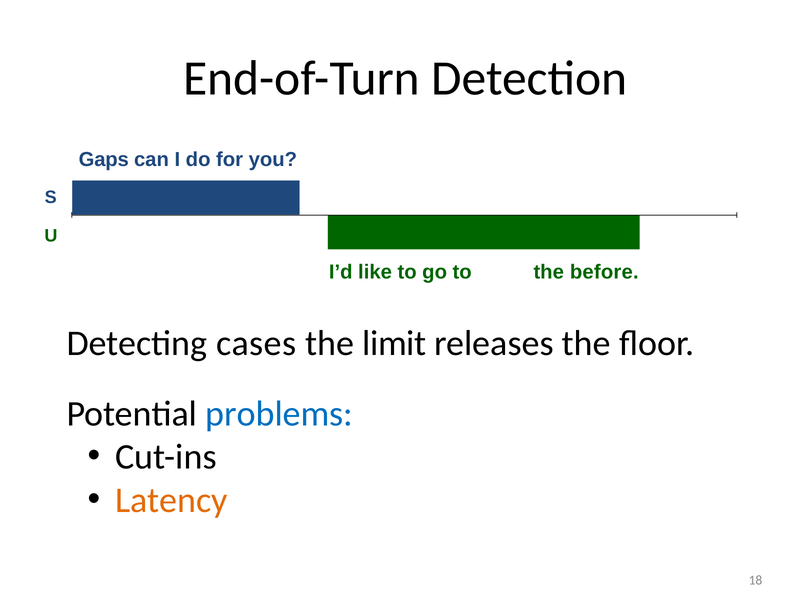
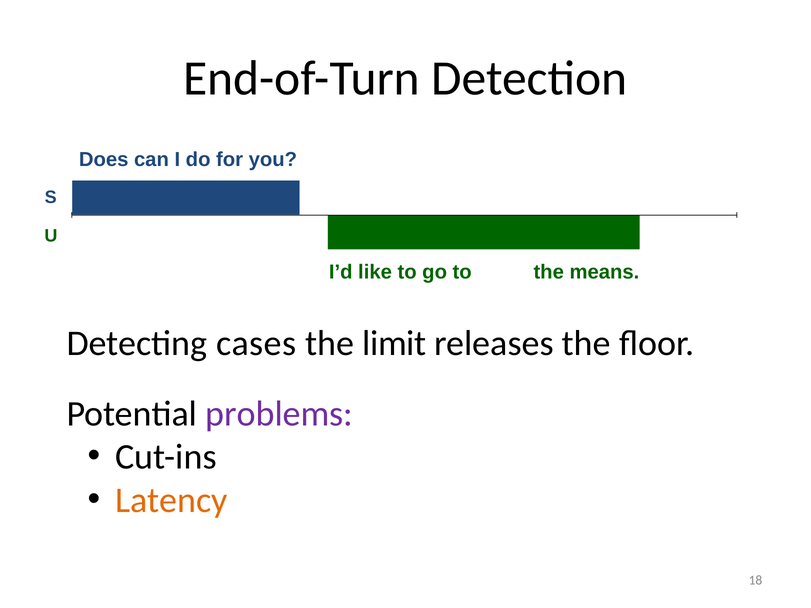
Gaps: Gaps -> Does (104, 159)
before: before -> means (604, 272)
problems colour: blue -> purple (279, 414)
